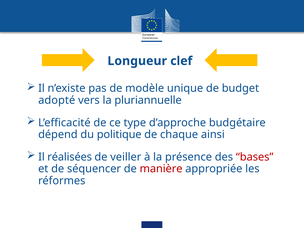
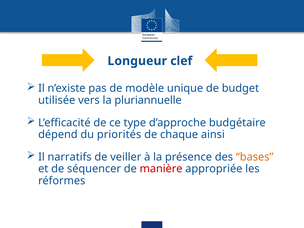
adopté: adopté -> utilisée (57, 100)
politique: politique -> priorités (119, 135)
réalisées: réalisées -> narratifs (70, 157)
bases colour: red -> orange (255, 157)
